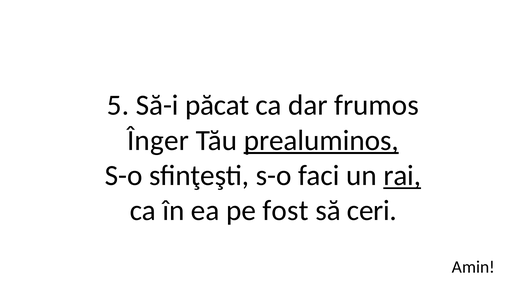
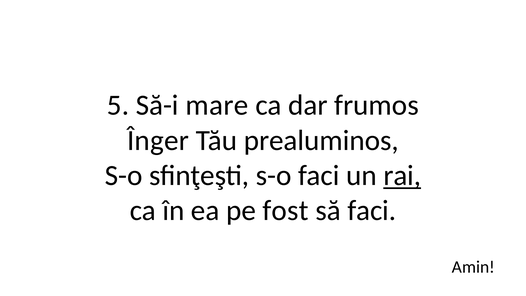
păcat: păcat -> mare (217, 105)
prealuminos underline: present -> none (321, 140)
să ceri: ceri -> faci (372, 210)
